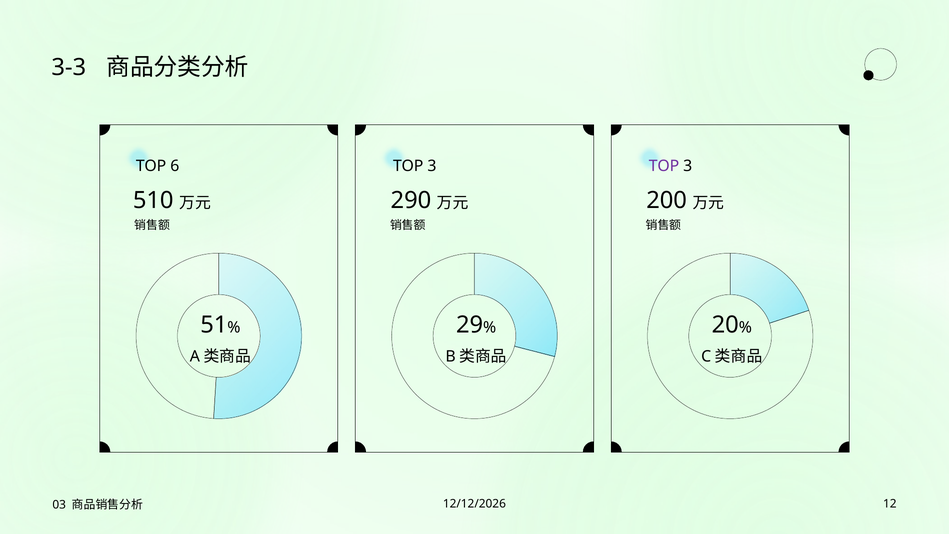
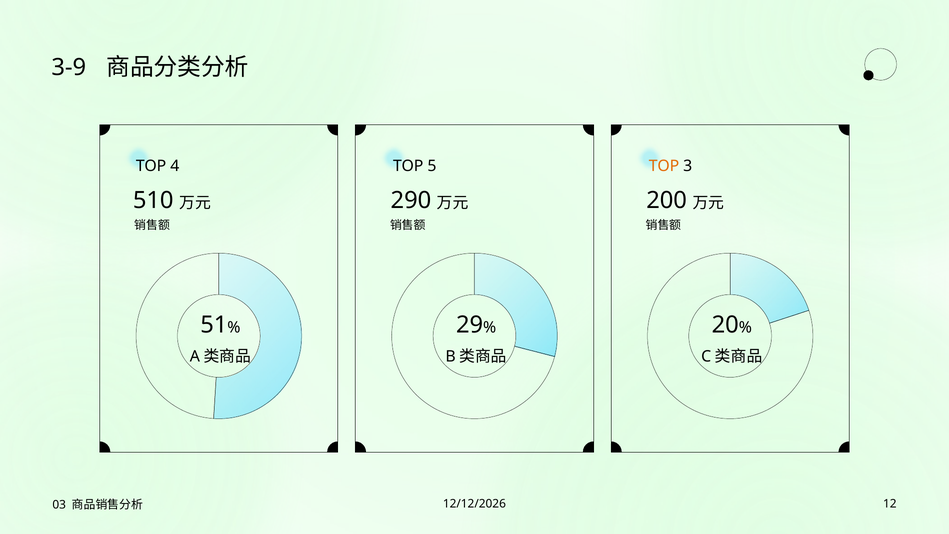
3-3: 3-3 -> 3-9 (69, 67)
6: 6 -> 4 (175, 166)
3: 3 -> 5 (432, 166)
TOP colour: purple -> orange (664, 166)
